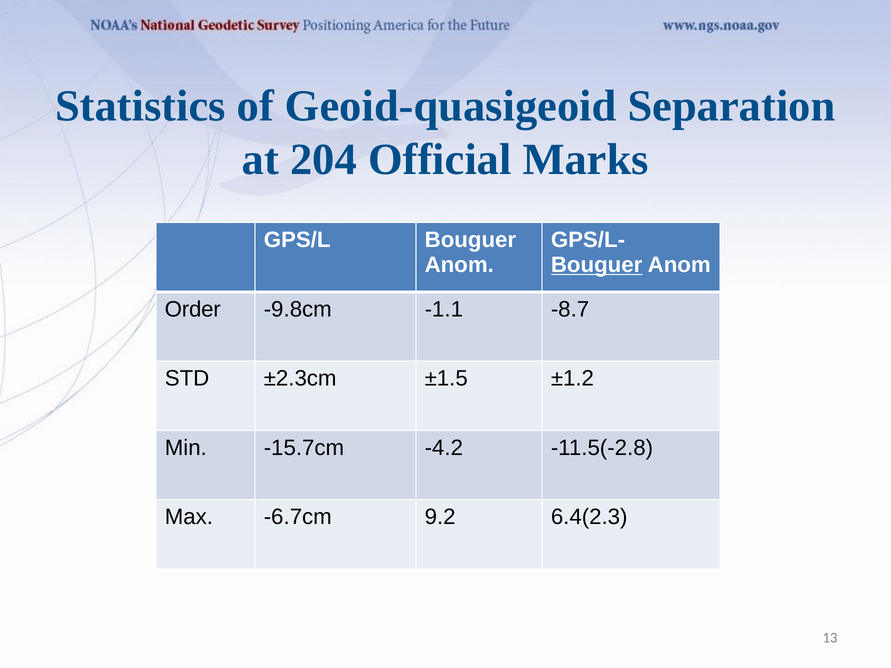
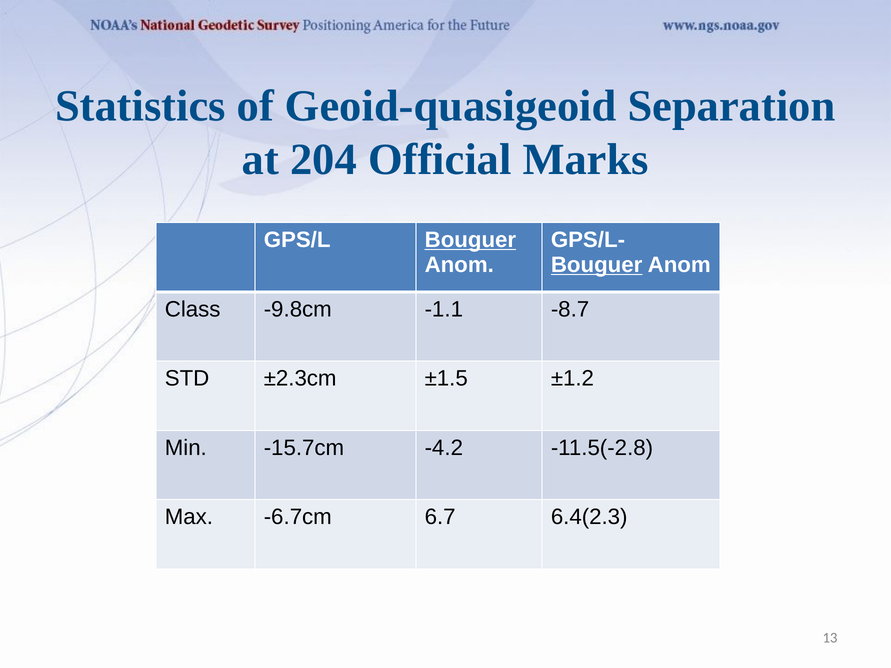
Bouguer underline: none -> present (470, 240)
Order: Order -> Class (193, 309)
9.2: 9.2 -> 6.7 (440, 517)
